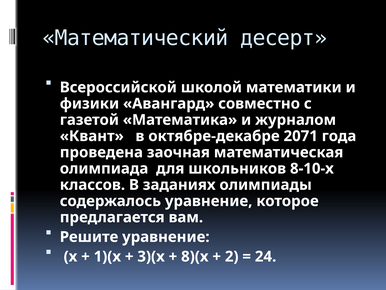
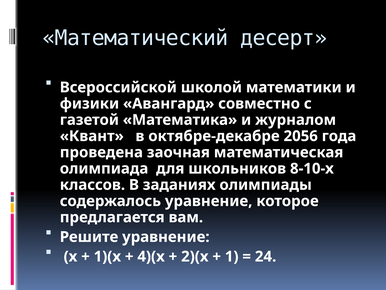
2071: 2071 -> 2056 (301, 136)
3)(x: 3)(x -> 4)(x (151, 256)
8)(x: 8)(x -> 2)(x (195, 256)
2: 2 -> 1 (232, 256)
